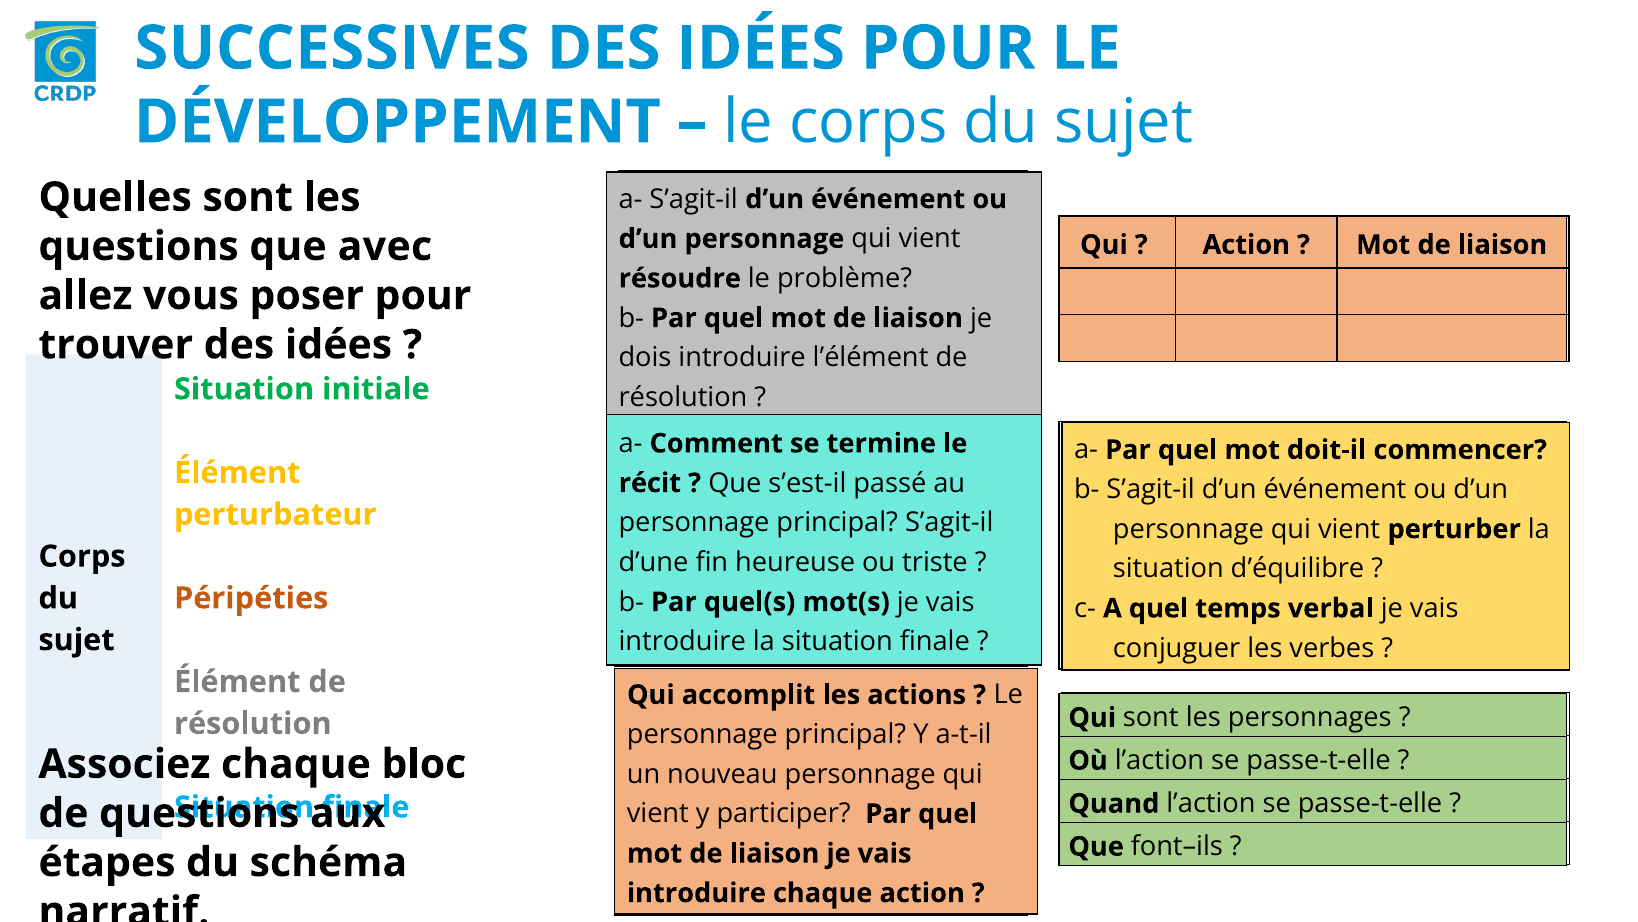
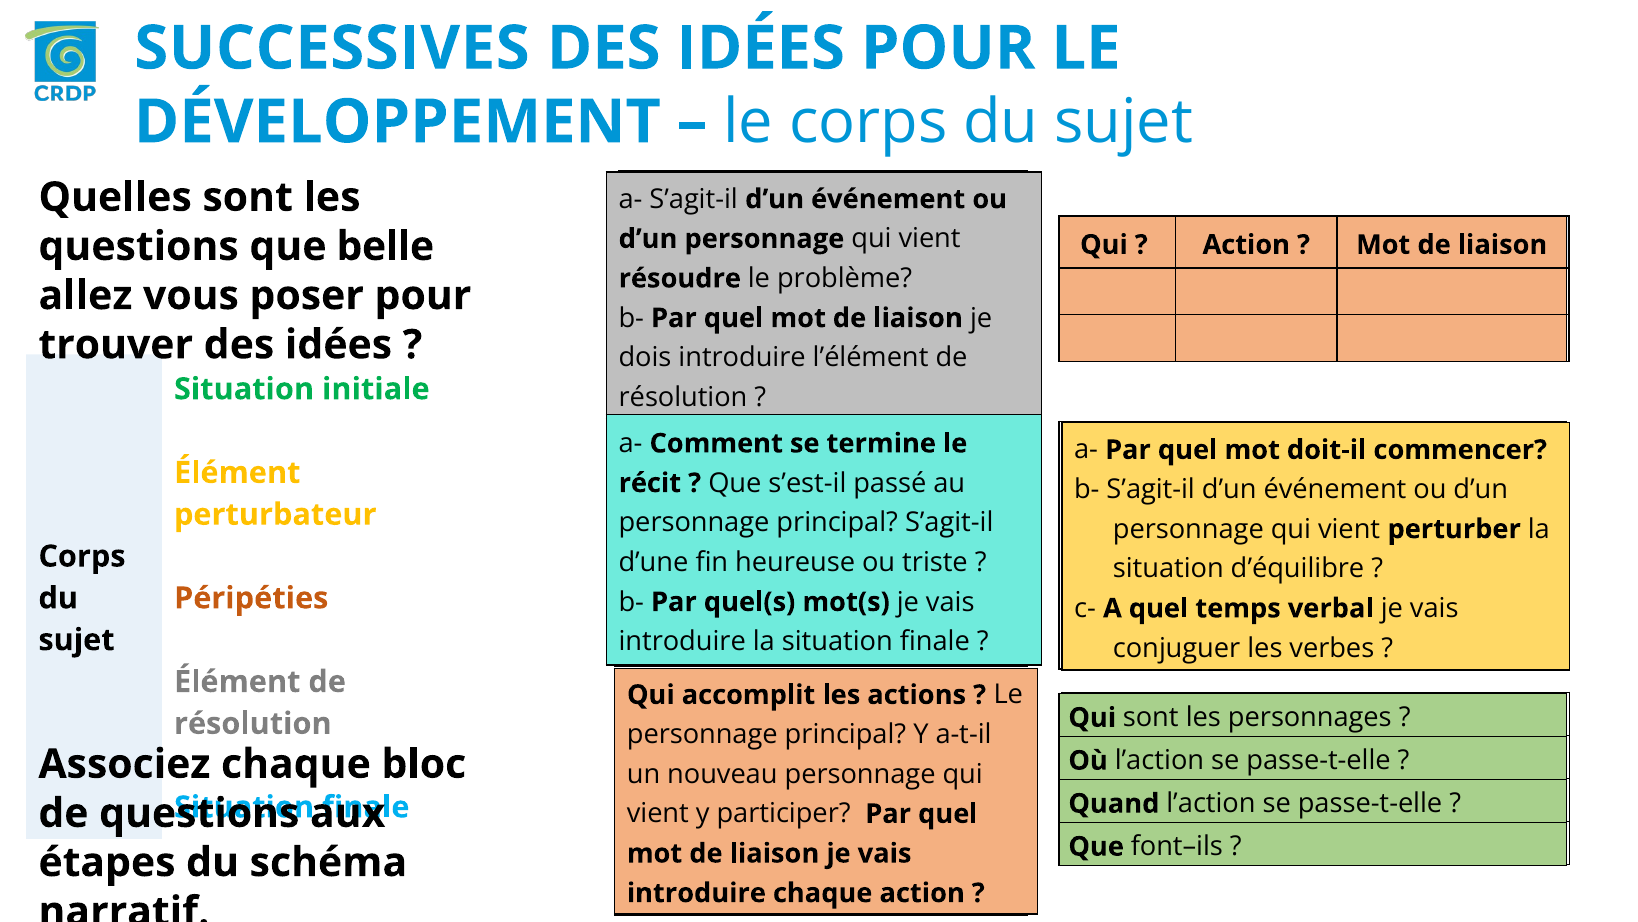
avec: avec -> belle (385, 246)
